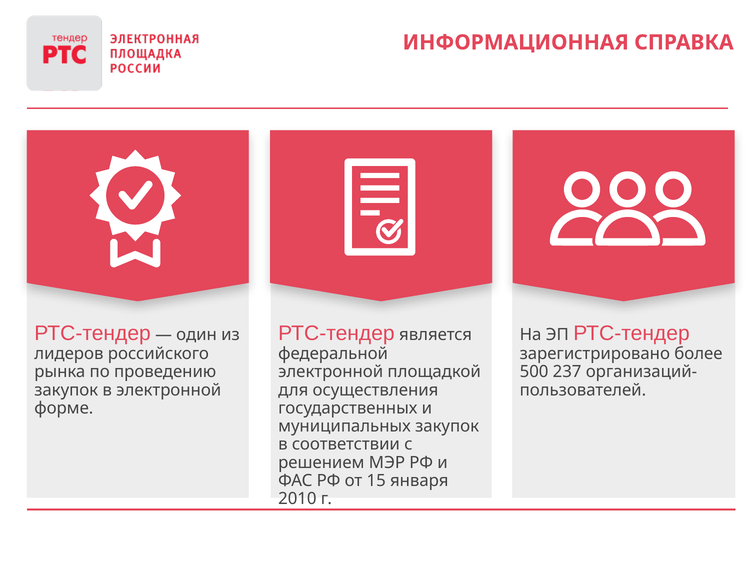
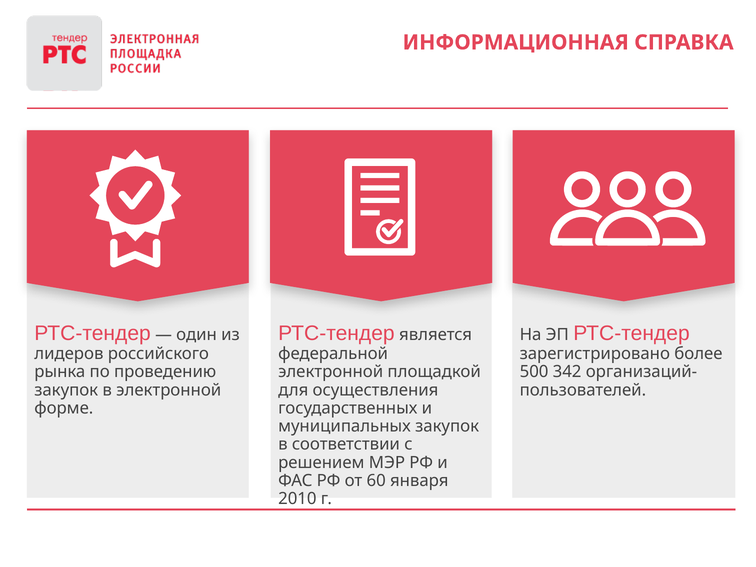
237: 237 -> 342 (567, 372)
15: 15 -> 60 (376, 481)
